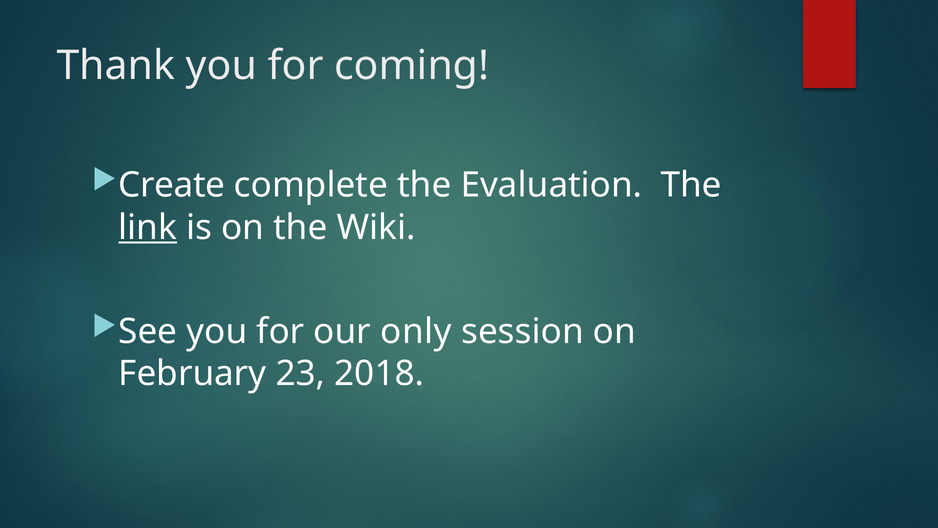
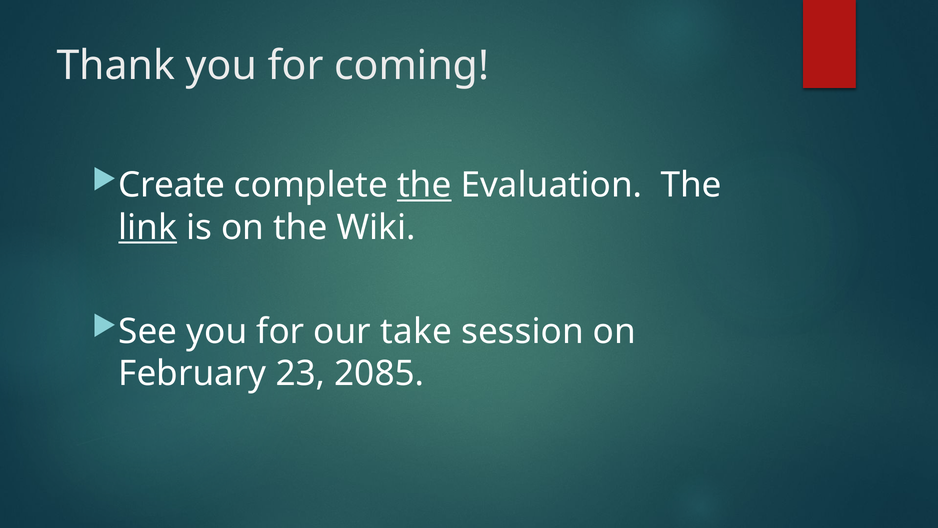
the underline: none -> present (424, 185)
only: only -> take (416, 331)
2018: 2018 -> 2085 (379, 373)
